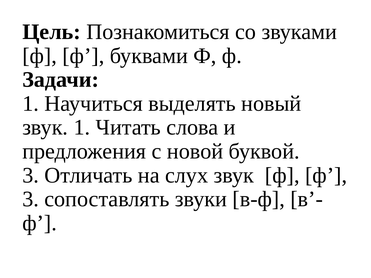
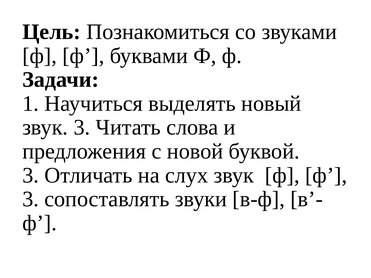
звук 1: 1 -> 3 (82, 128)
